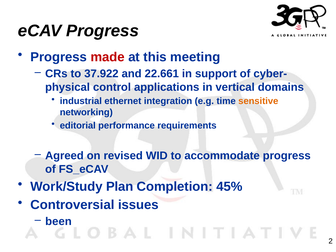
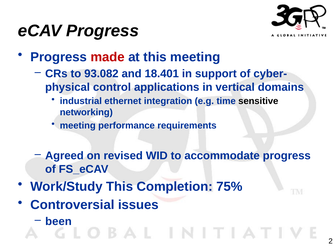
37.922: 37.922 -> 93.082 (101, 74)
22.661: 22.661 -> 18.401 (162, 74)
sensitive colour: orange -> black (258, 101)
editorial: editorial -> meeting (78, 125)
Work/Study Plan: Plan -> This (120, 187)
45%: 45% -> 75% (229, 187)
